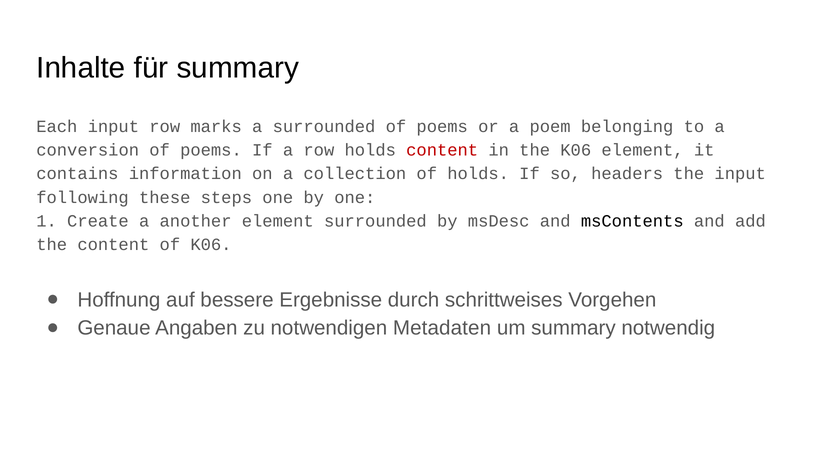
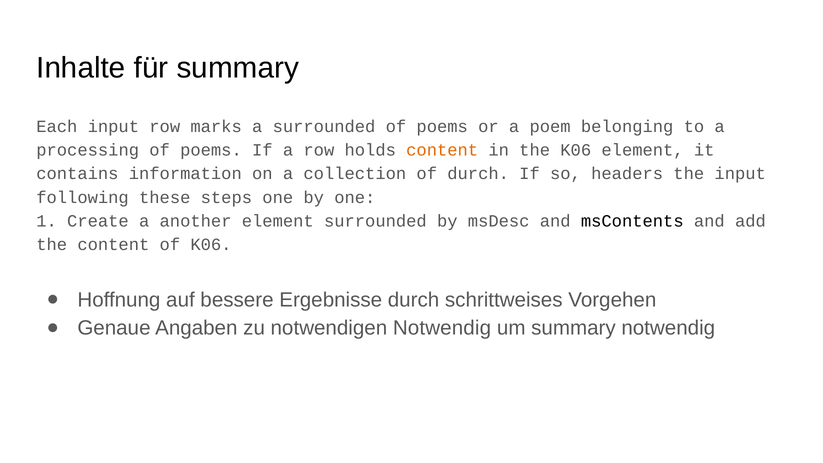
conversion: conversion -> processing (88, 150)
content colour: red -> orange (442, 150)
of holds: holds -> durch (478, 174)
notwendigen Metadaten: Metadaten -> Notwendig (442, 328)
